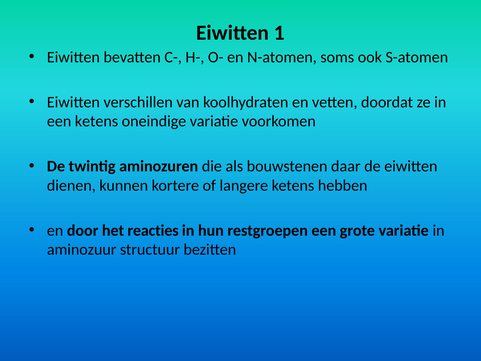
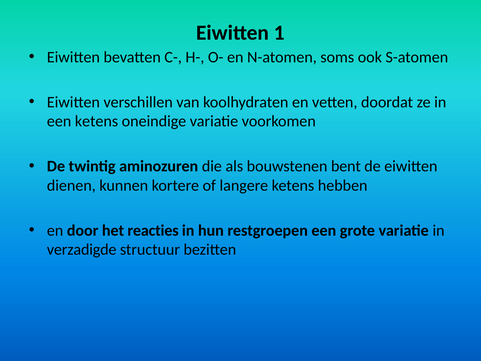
daar: daar -> bent (346, 166)
aminozuur: aminozuur -> verzadigde (82, 250)
